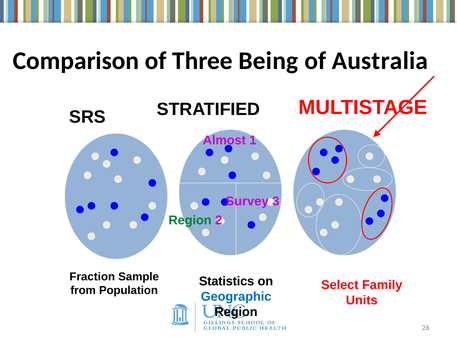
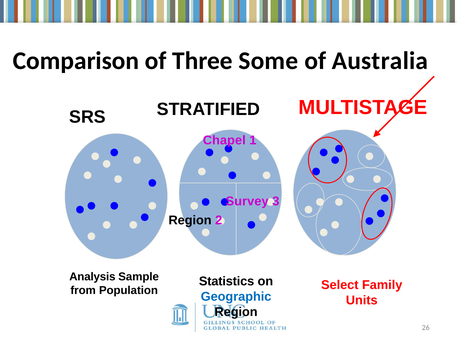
Being: Being -> Some (268, 61)
Almost: Almost -> Chapel (224, 140)
Region colour: green -> black (190, 220)
Fraction: Fraction -> Analysis (92, 276)
